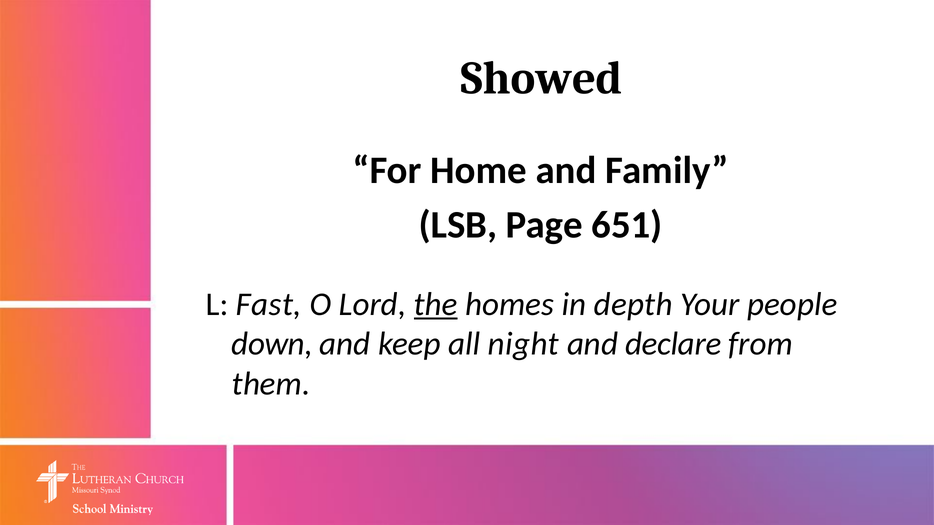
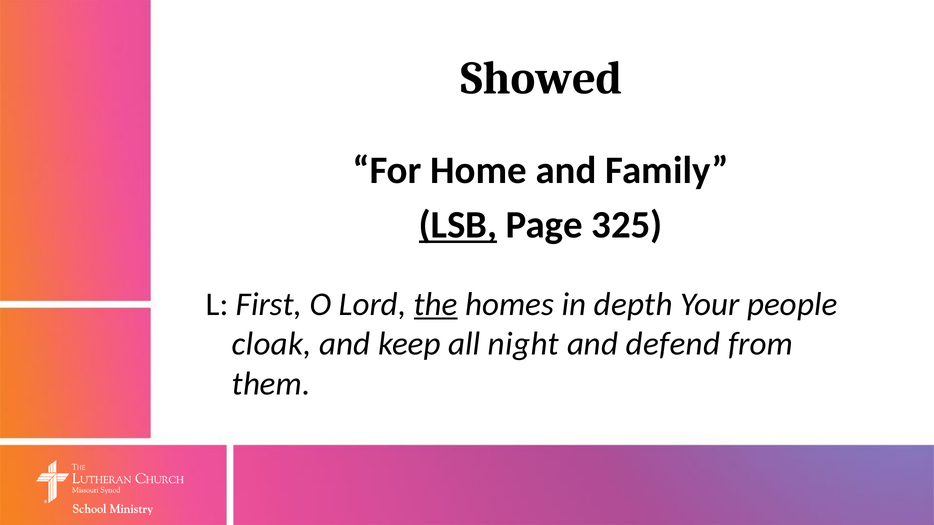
LSB underline: none -> present (458, 225)
651: 651 -> 325 (627, 225)
Fast: Fast -> First (269, 304)
down: down -> cloak (272, 344)
declare: declare -> defend (673, 344)
